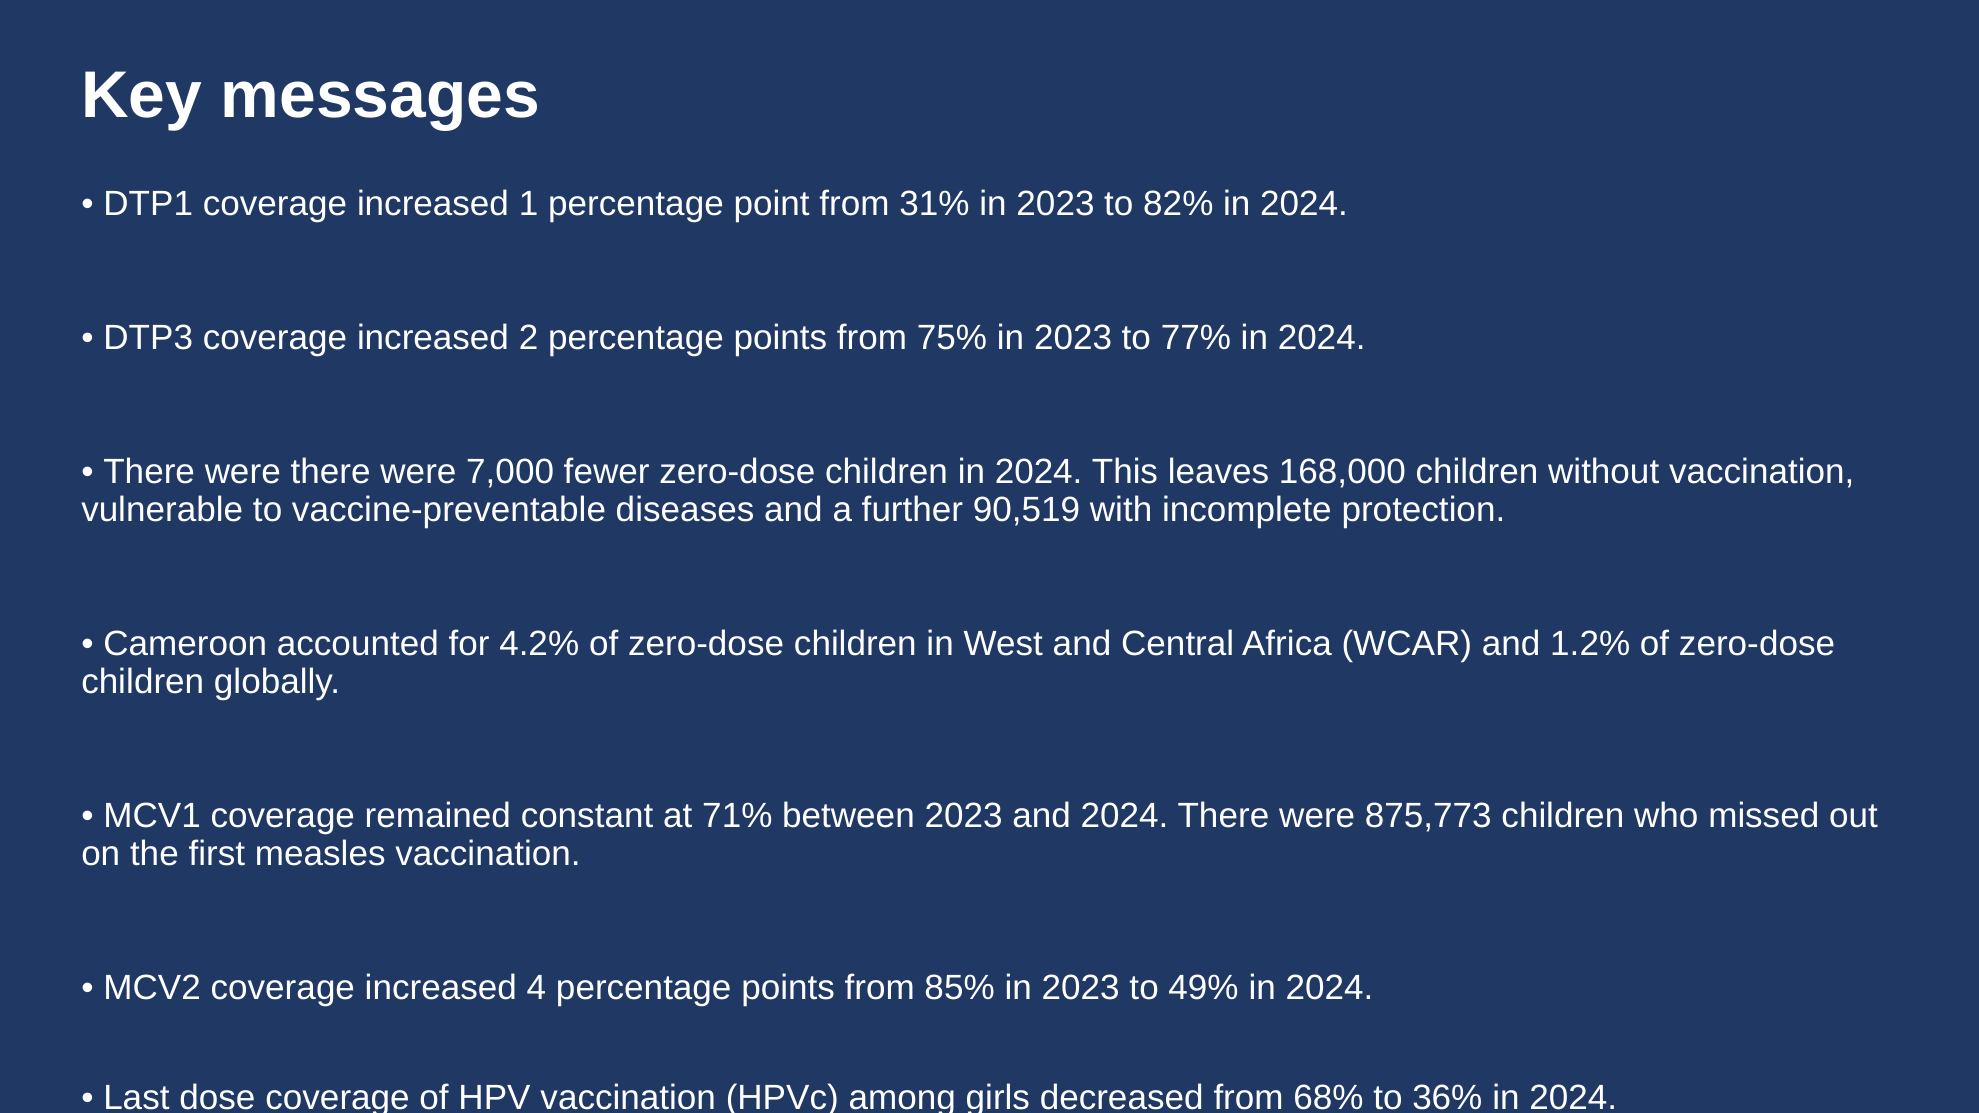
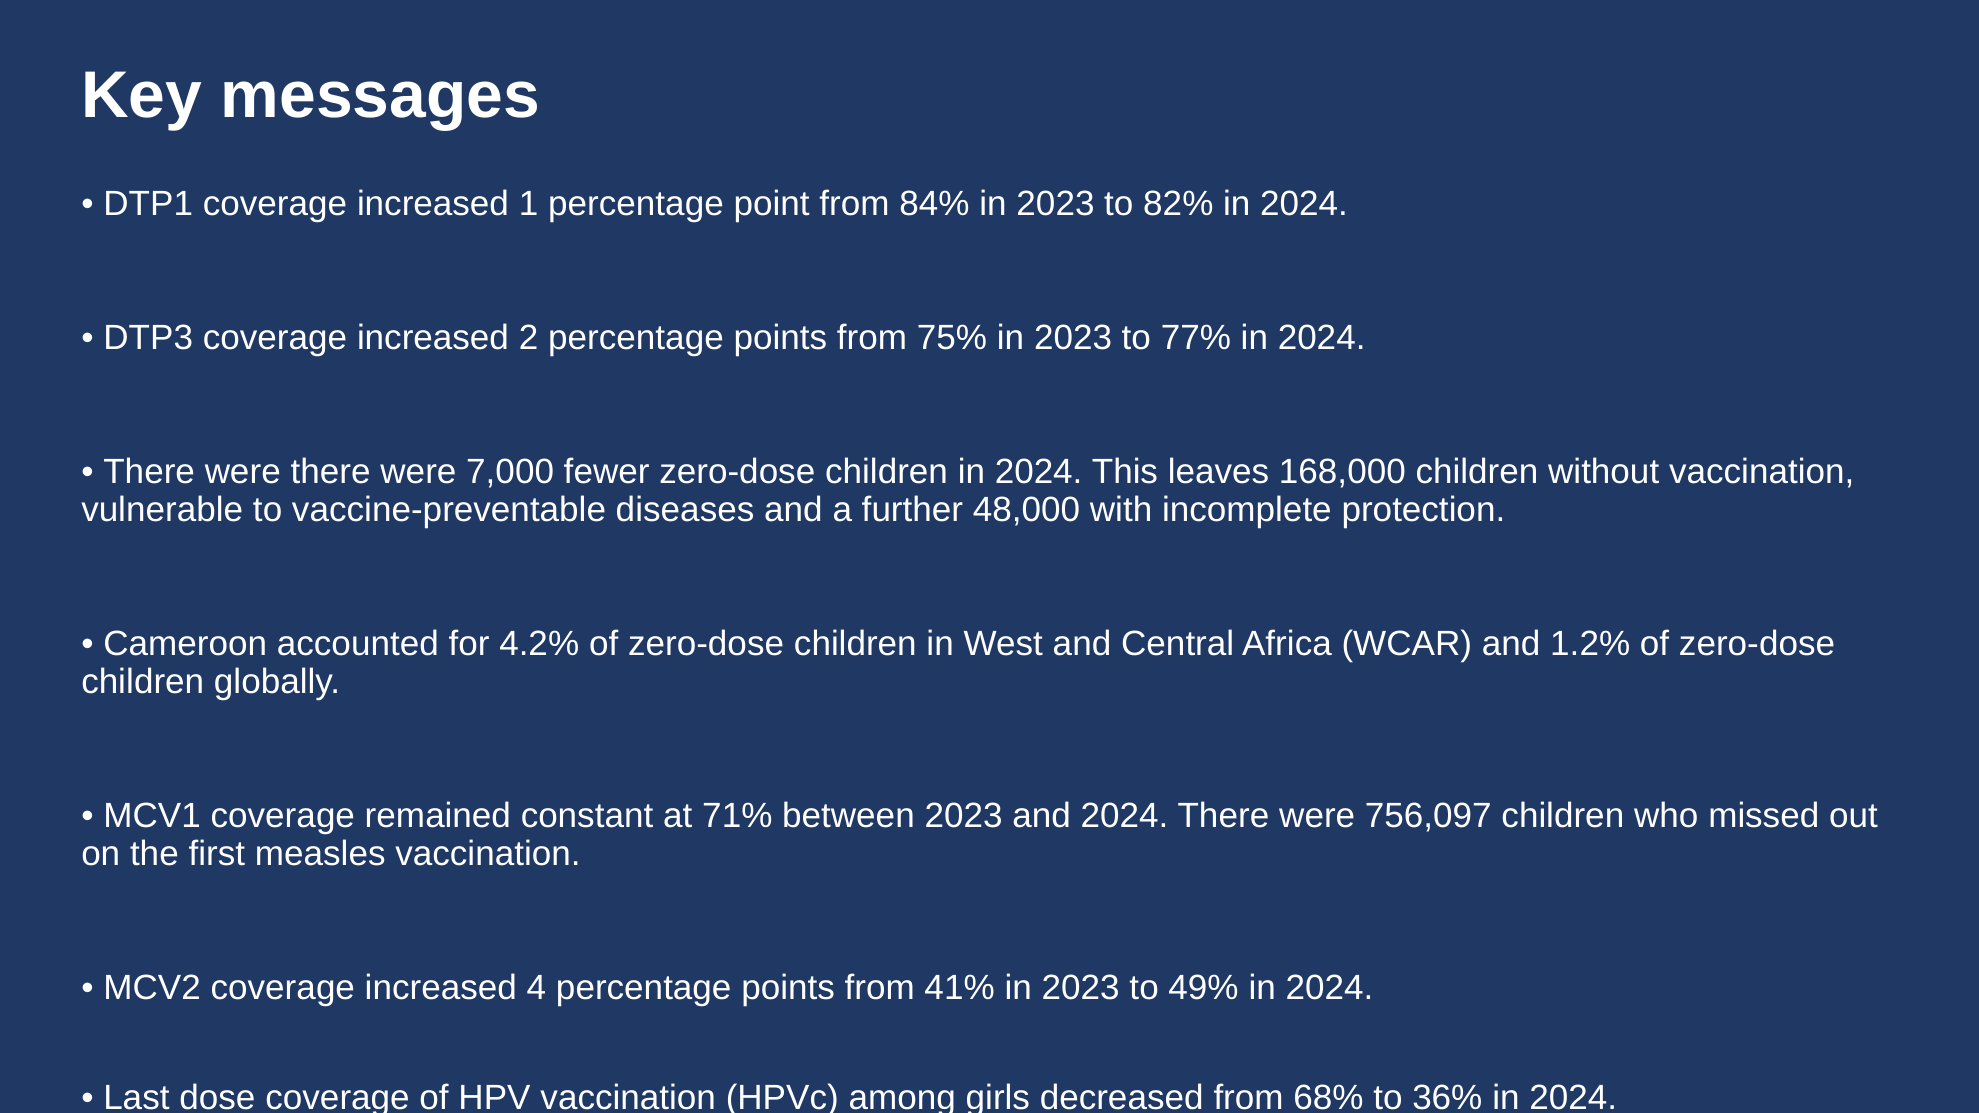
31%: 31% -> 84% (934, 204)
90,519: 90,519 -> 48,000 (1026, 510)
875,773: 875,773 -> 756,097 (1428, 817)
85%: 85% -> 41% (960, 989)
